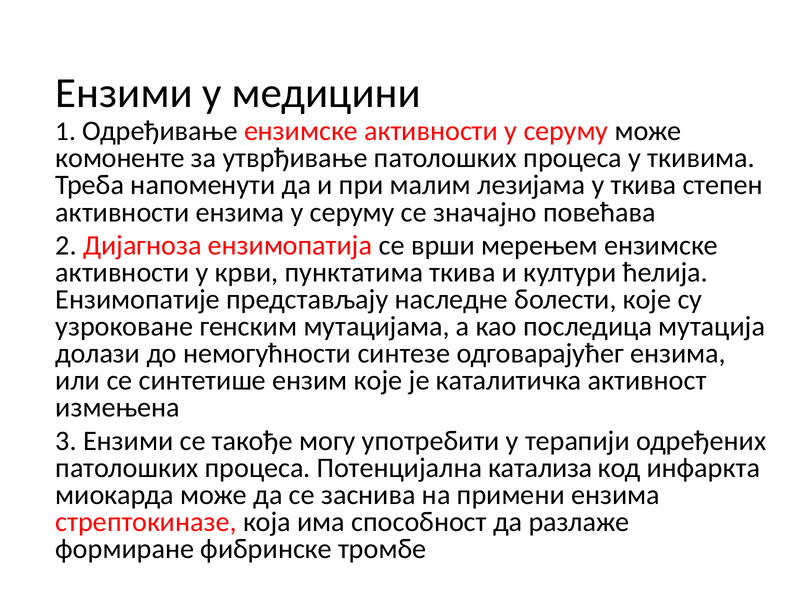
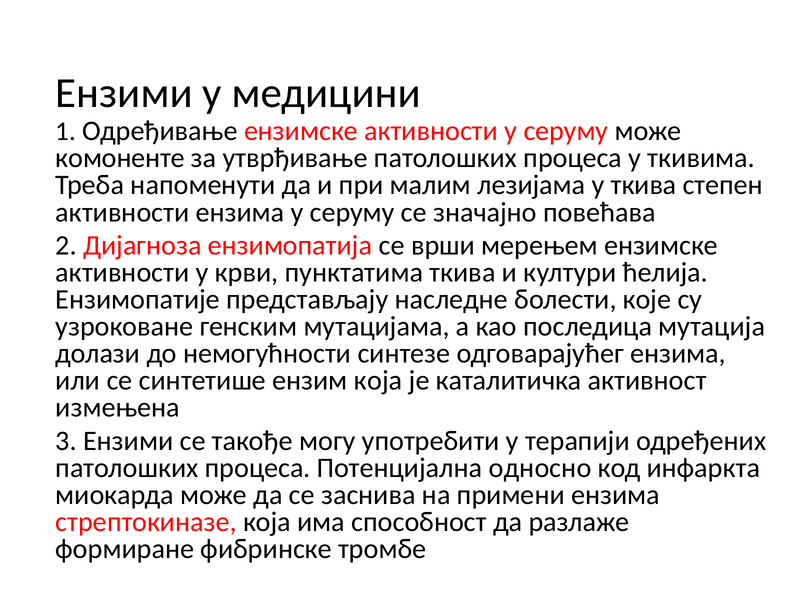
ензим које: које -> која (378, 381)
катализа: катализа -> односно (540, 468)
